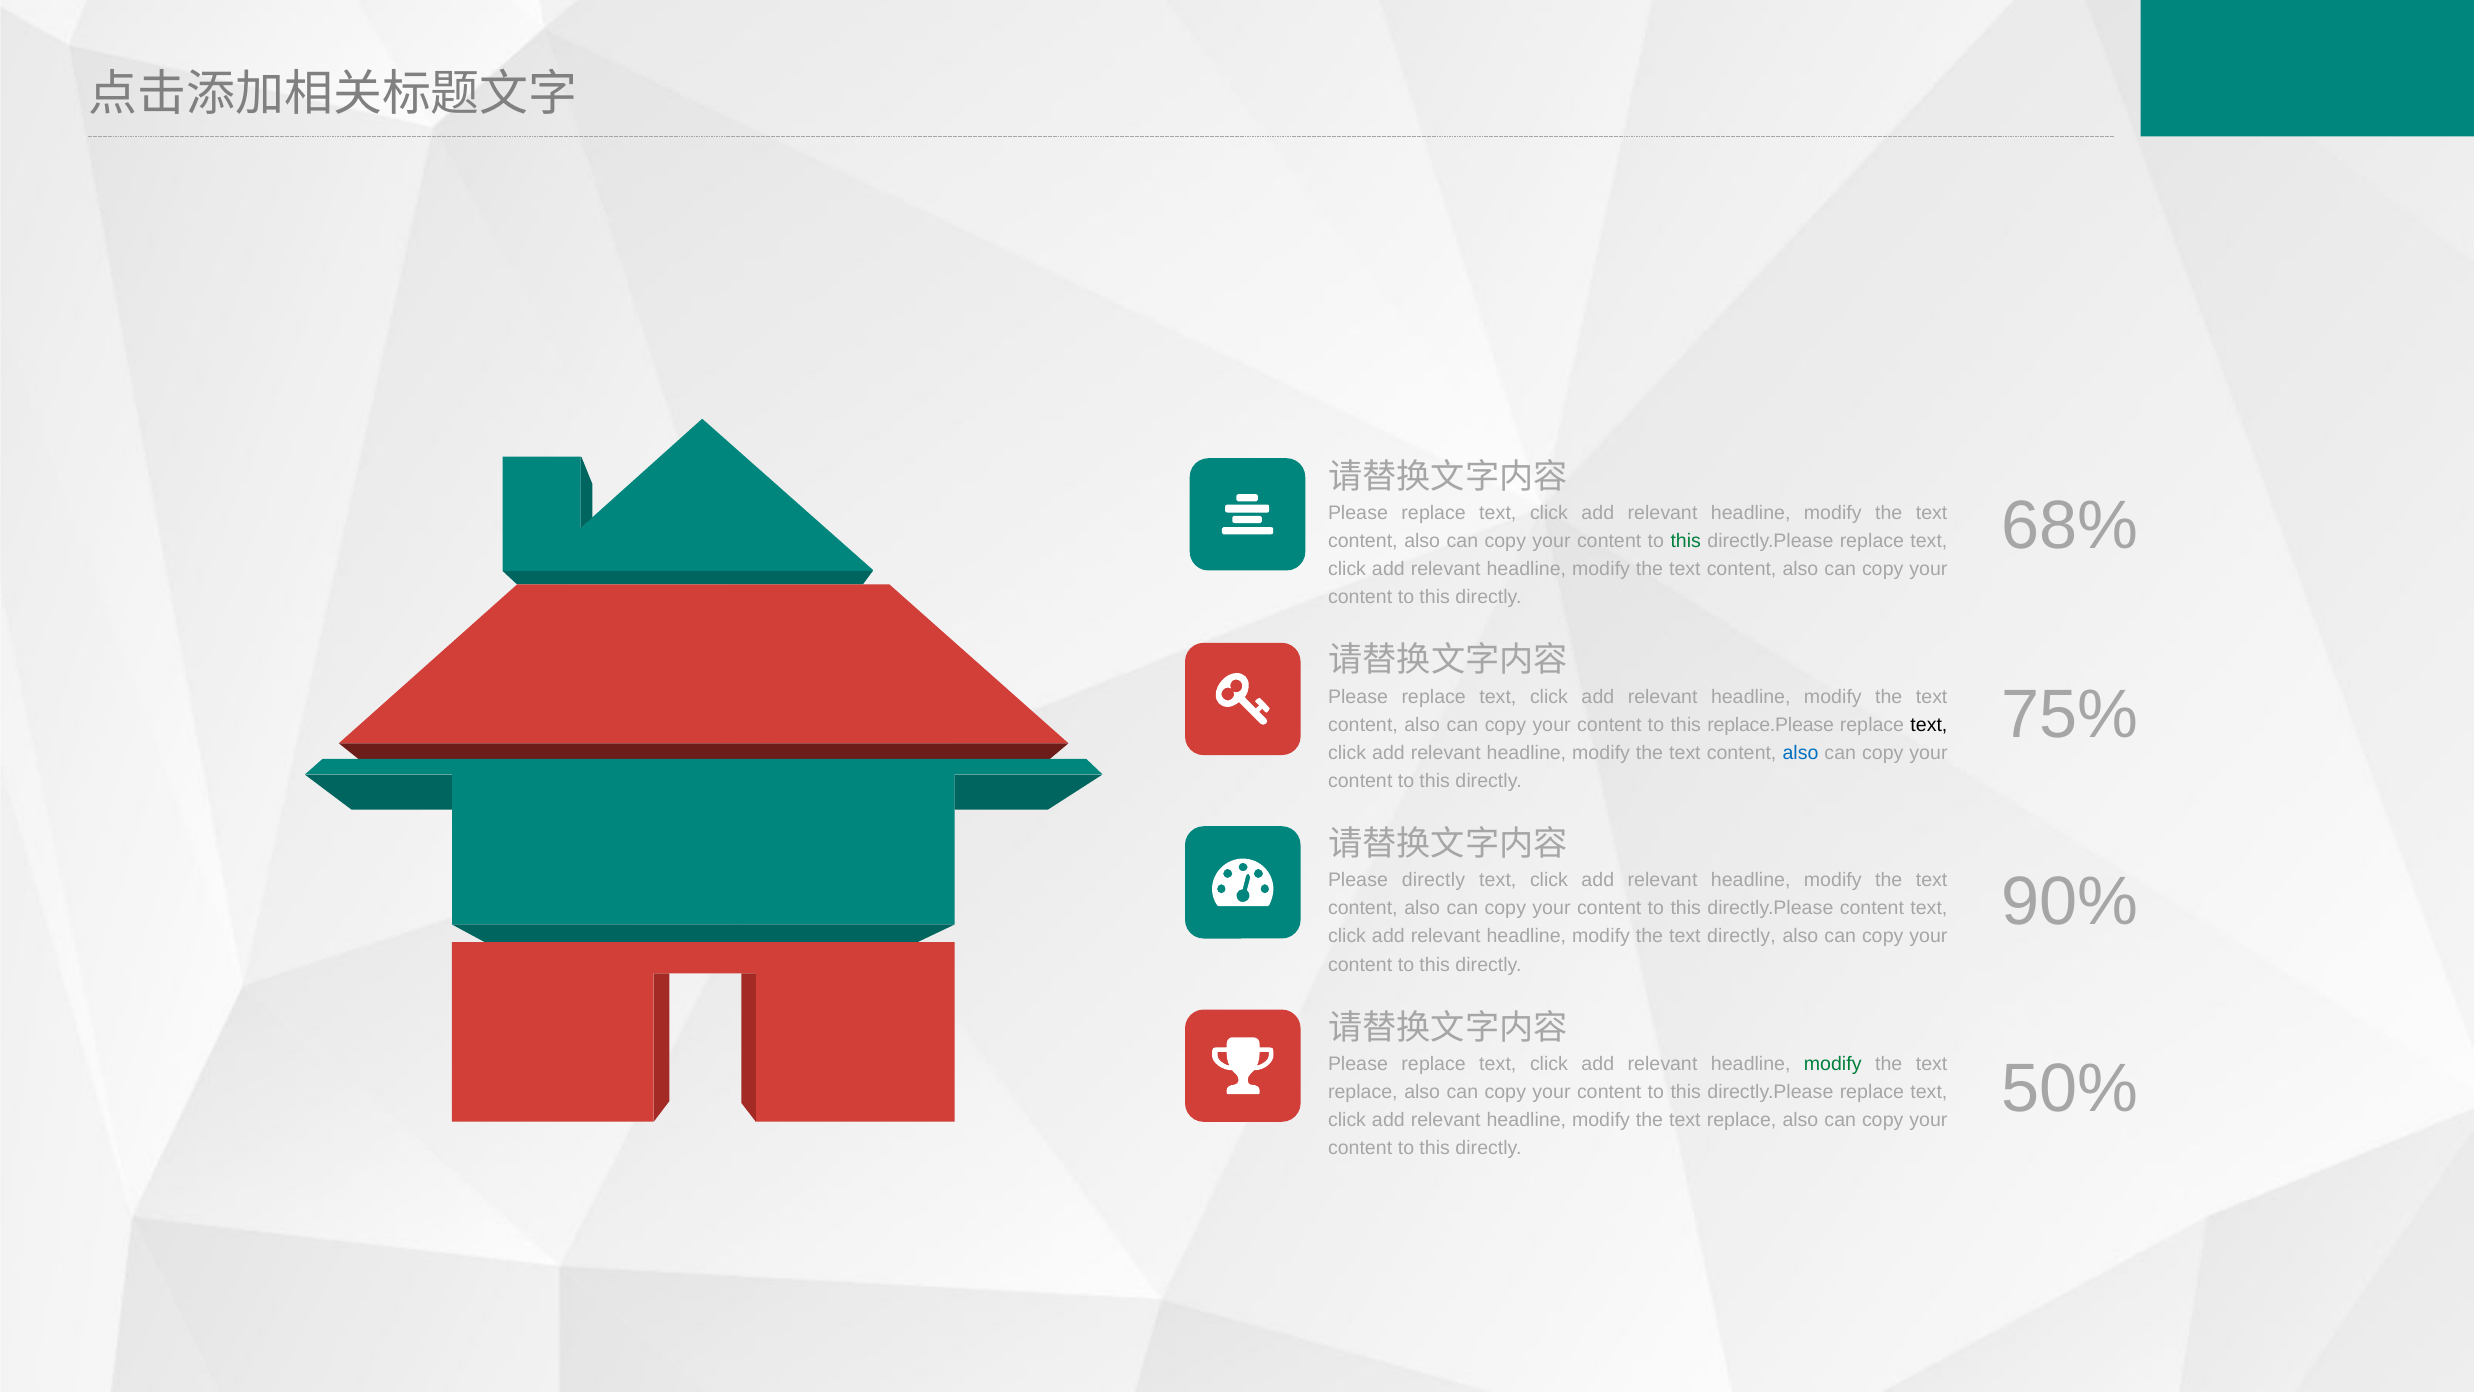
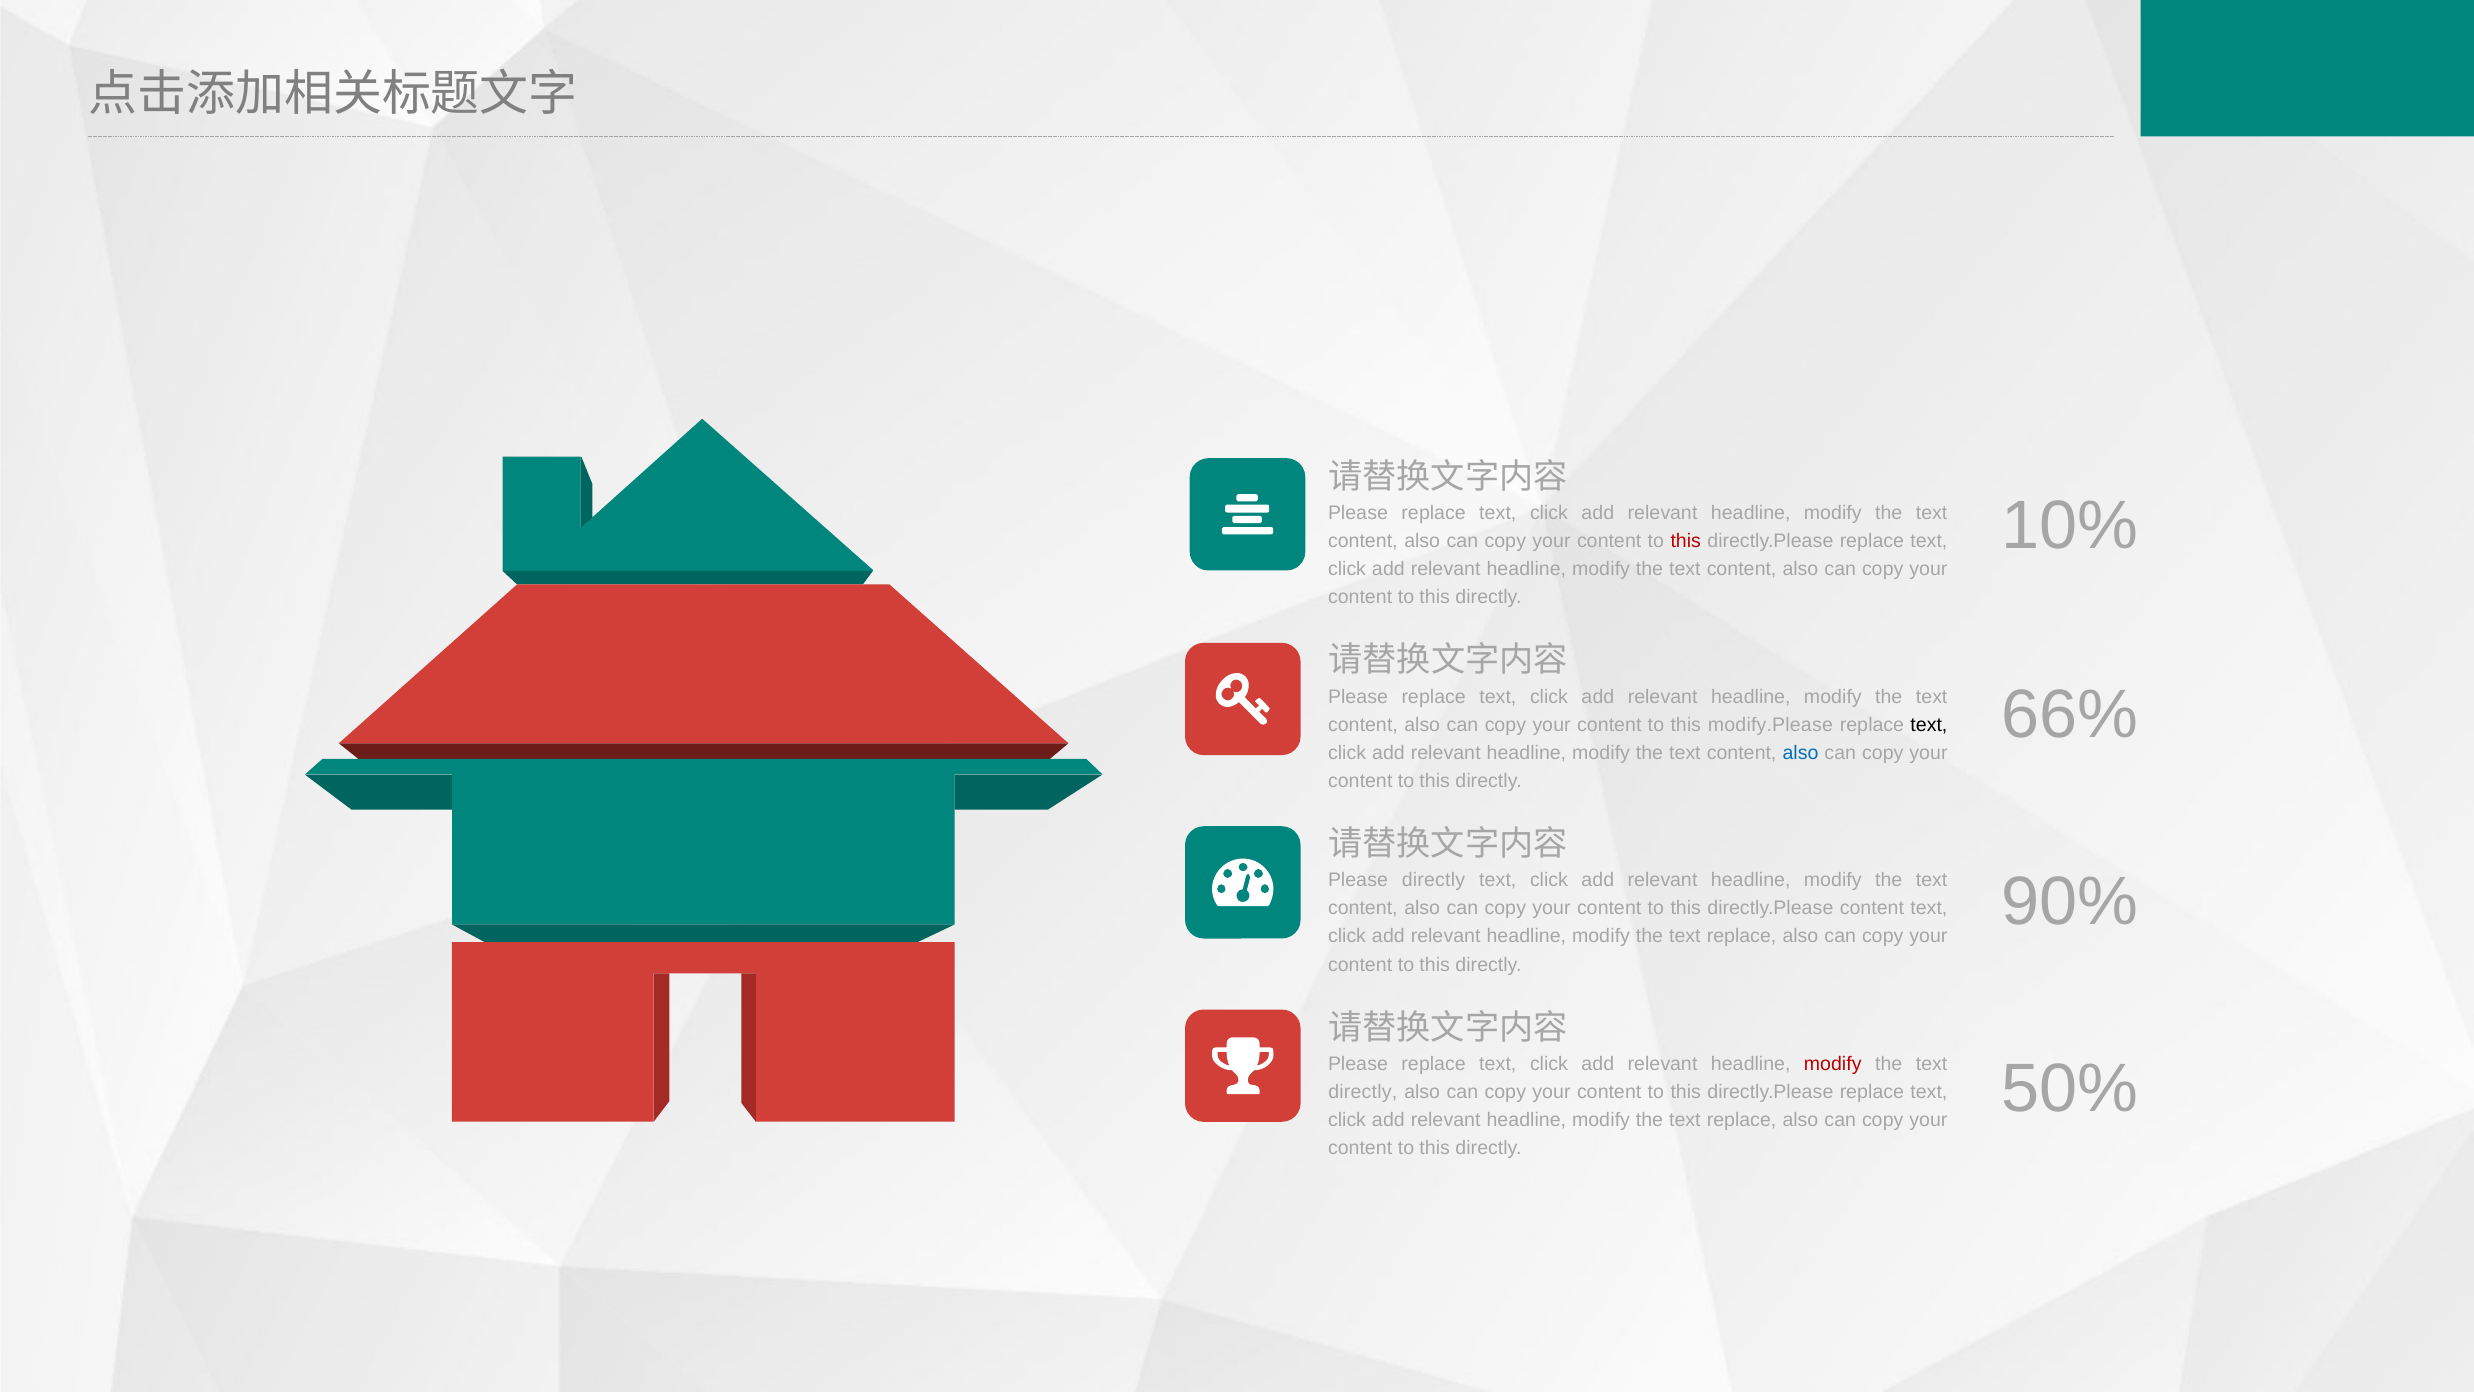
68%: 68% -> 10% (2070, 526)
this colour: green -> red (1686, 541)
75%: 75% -> 66% (2070, 714)
replace.Please: replace.Please -> modify.Please (1770, 724)
directly: directly -> replace (1742, 936)
modify colour: green -> red (1833, 1064)
replace: replace -> directly (1363, 1092)
